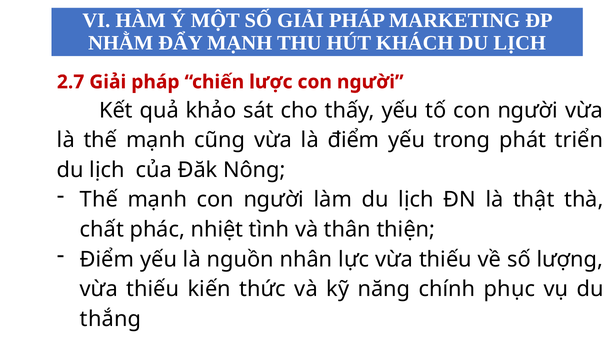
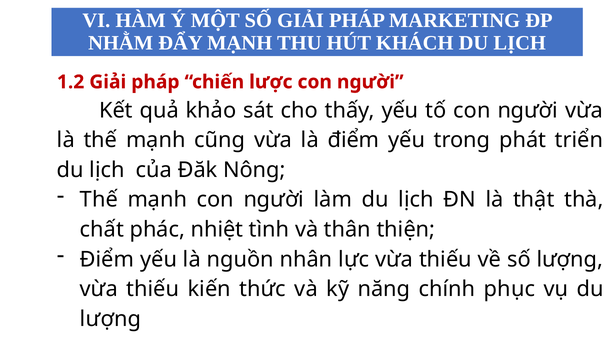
2.7: 2.7 -> 1.2 (71, 82)
thắng: thắng -> lượng (111, 319)
